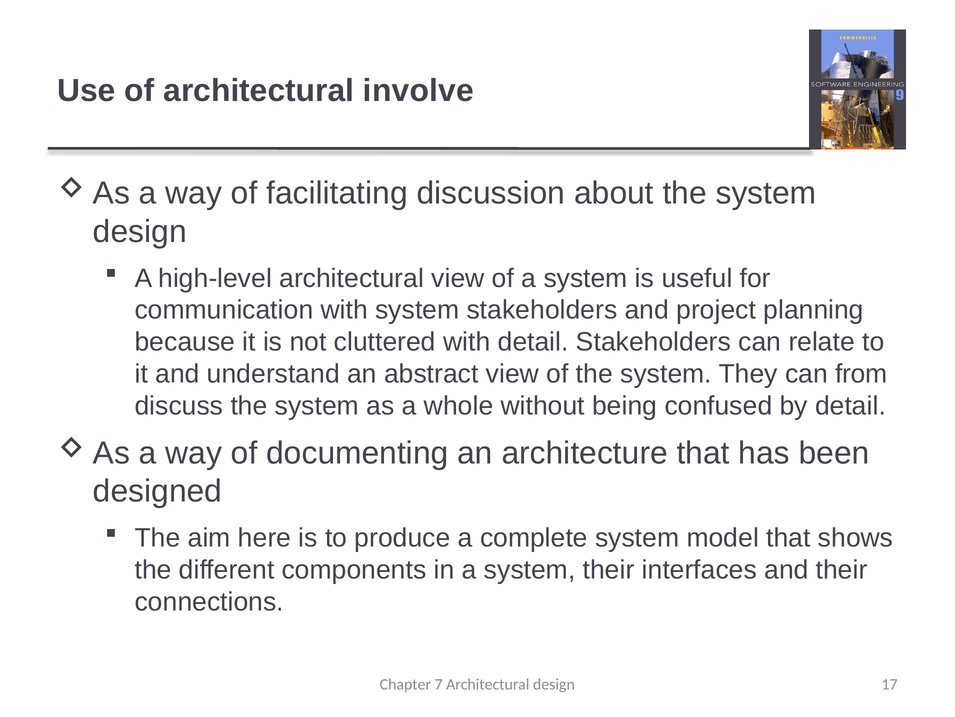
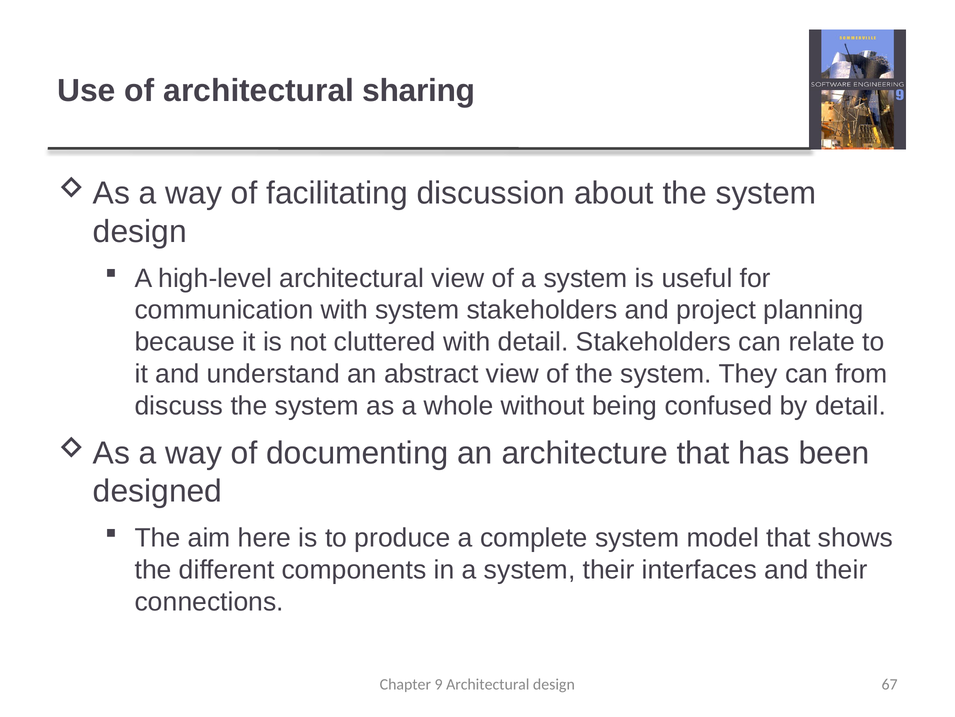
involve: involve -> sharing (419, 91)
7: 7 -> 9 (439, 684)
17: 17 -> 67 (890, 684)
